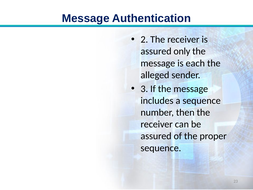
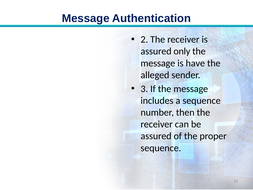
each: each -> have (195, 63)
